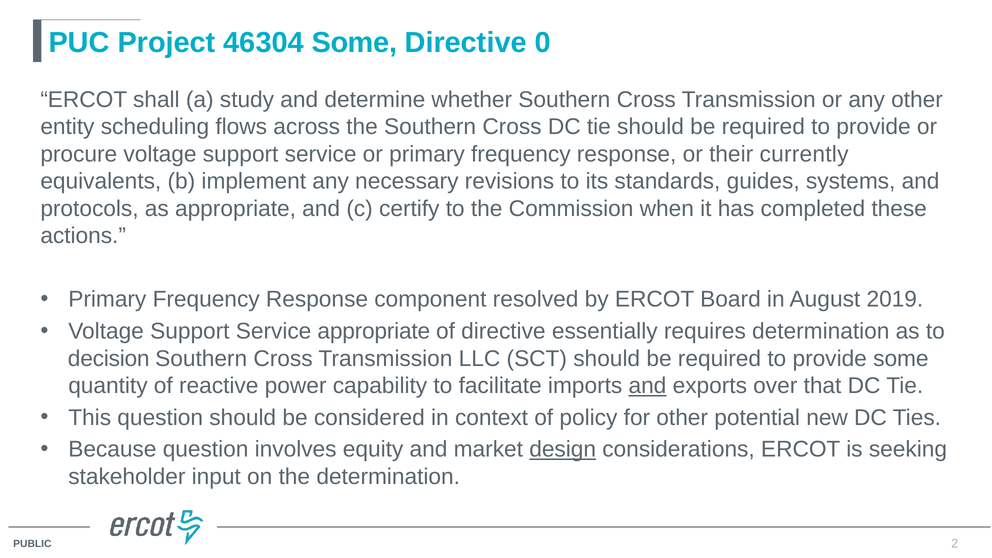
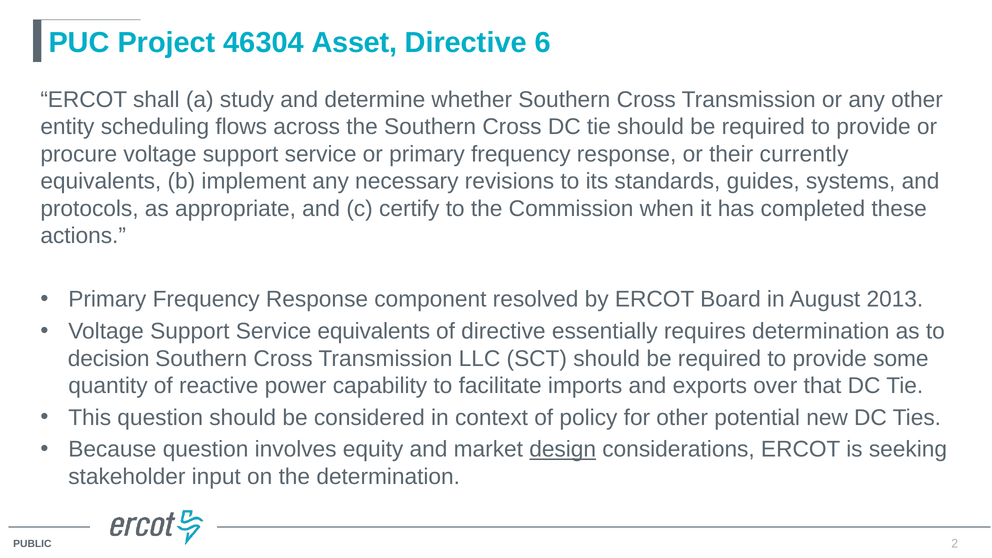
46304 Some: Some -> Asset (354, 43)
0: 0 -> 6 (543, 43)
2019: 2019 -> 2013 (895, 299)
Service appropriate: appropriate -> equivalents (374, 331)
and underline: present -> none (647, 386)
